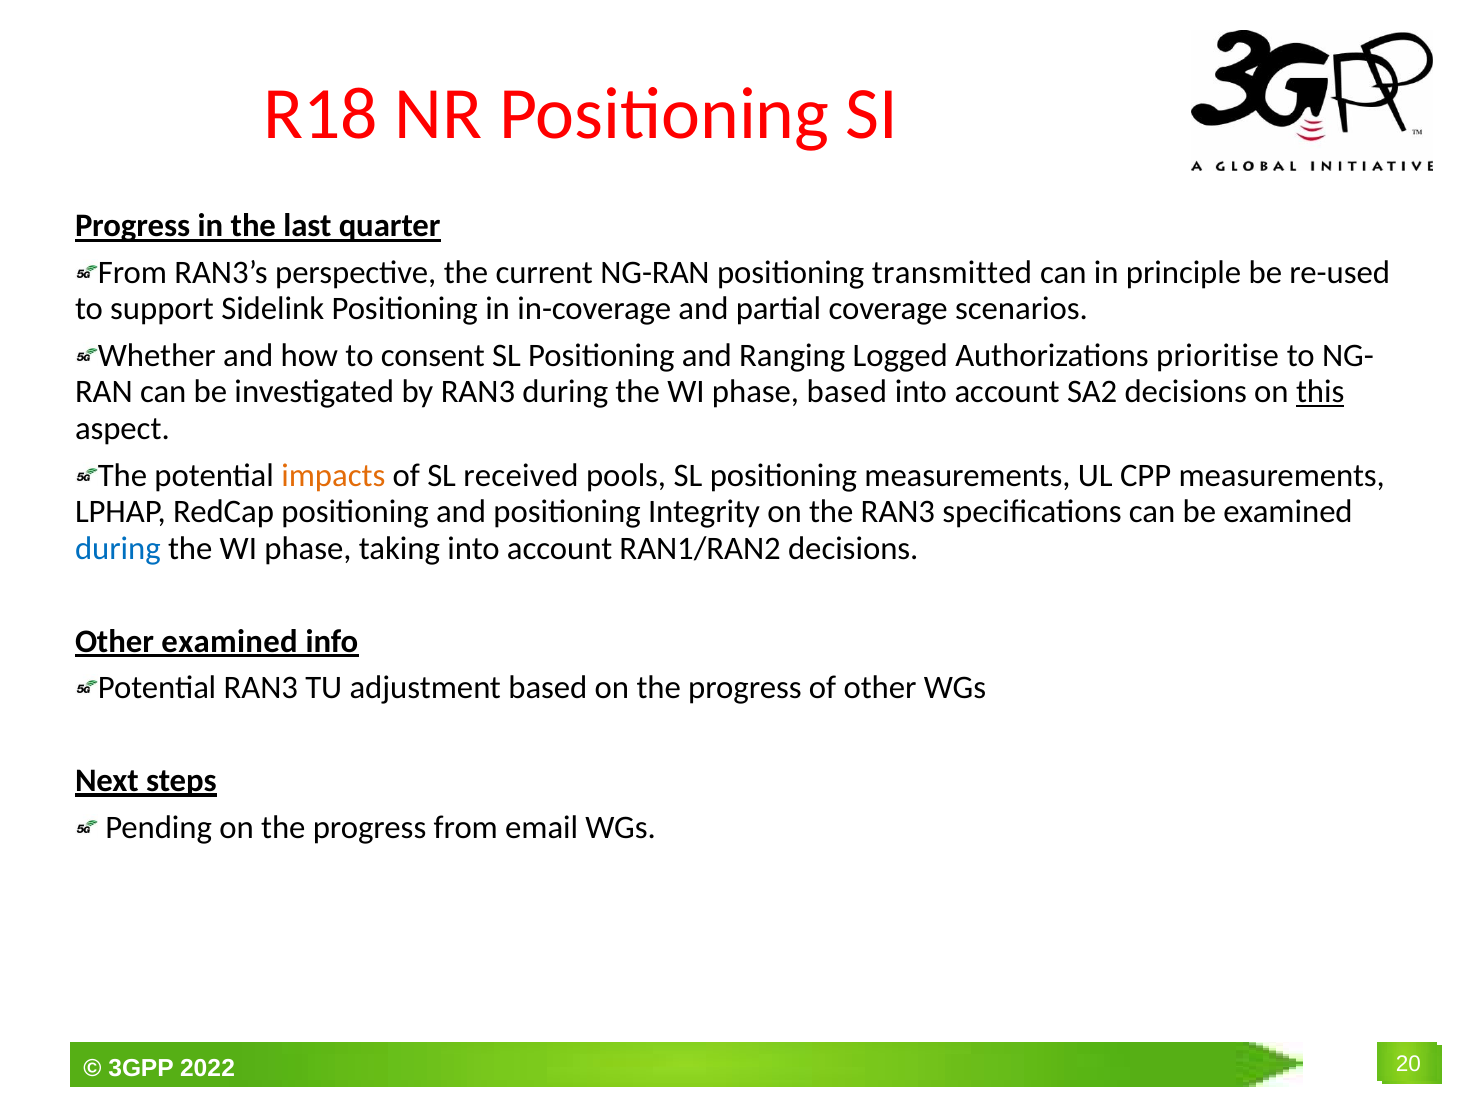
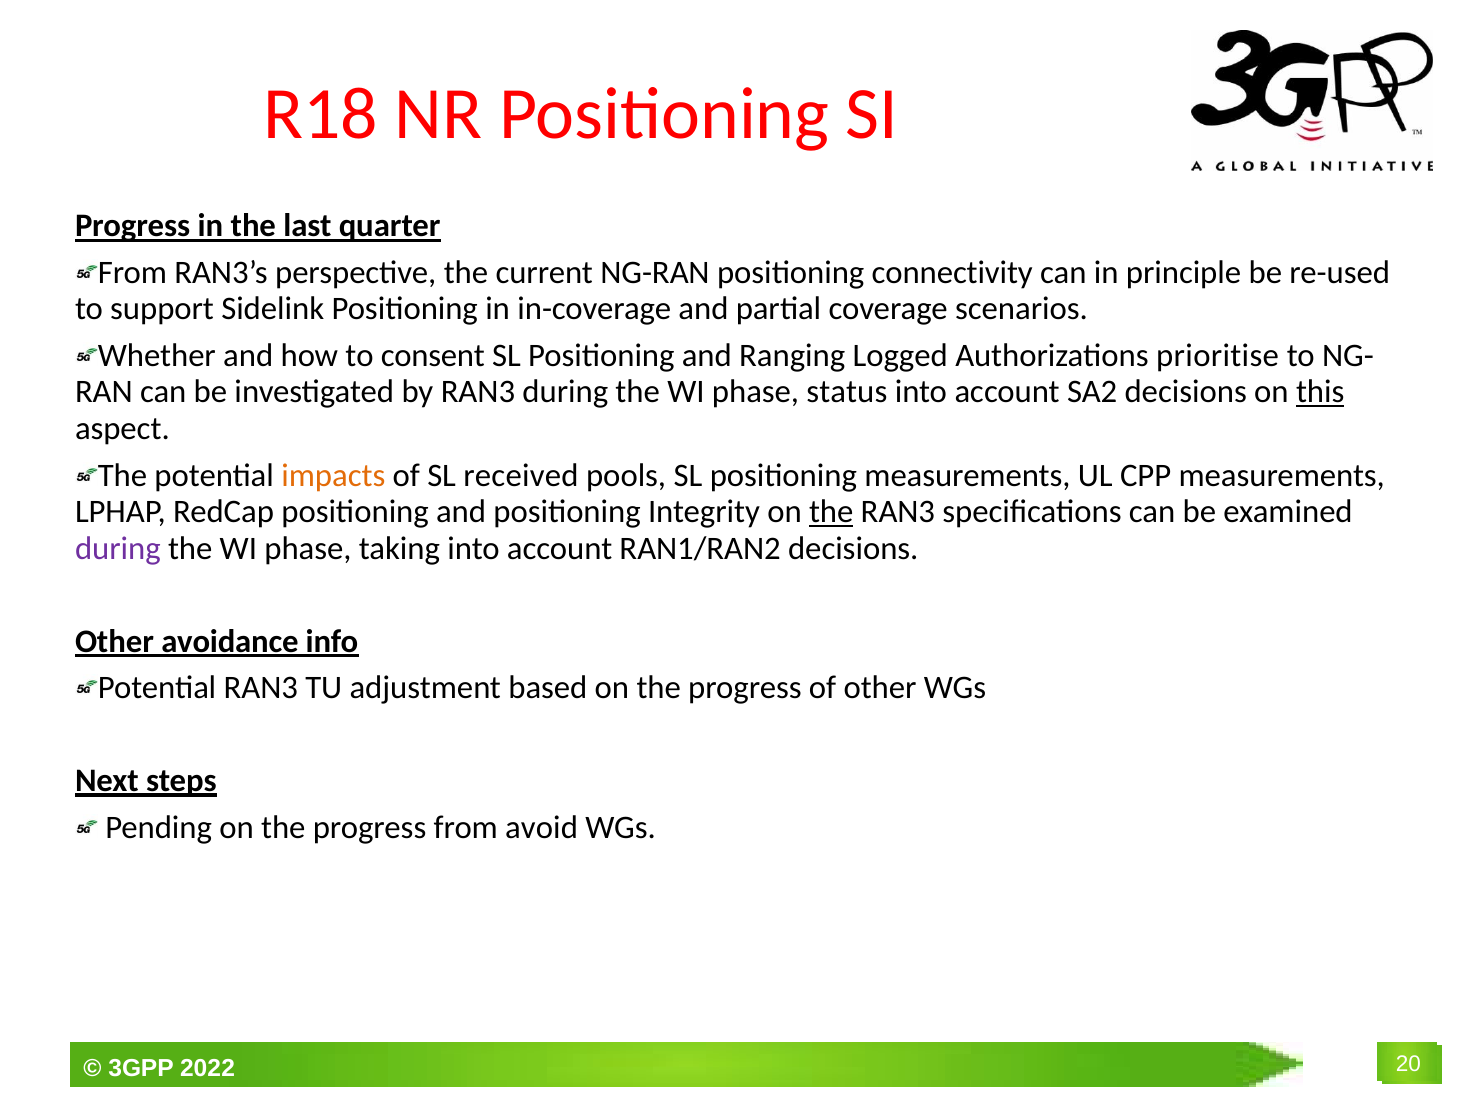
transmitted: transmitted -> connectivity (952, 272)
phase based: based -> status (847, 392)
the underline: none -> present (831, 512)
during colour: blue -> purple (118, 548)
Other examined: examined -> avoidance (230, 641)
email: email -> avoid (542, 827)
